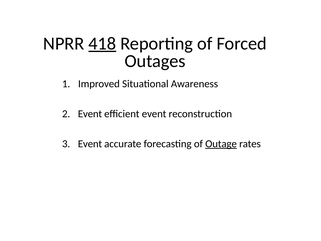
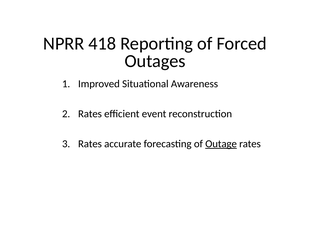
418 underline: present -> none (102, 43)
Event: Event -> Rates (90, 114)
Event: Event -> Rates (90, 144)
